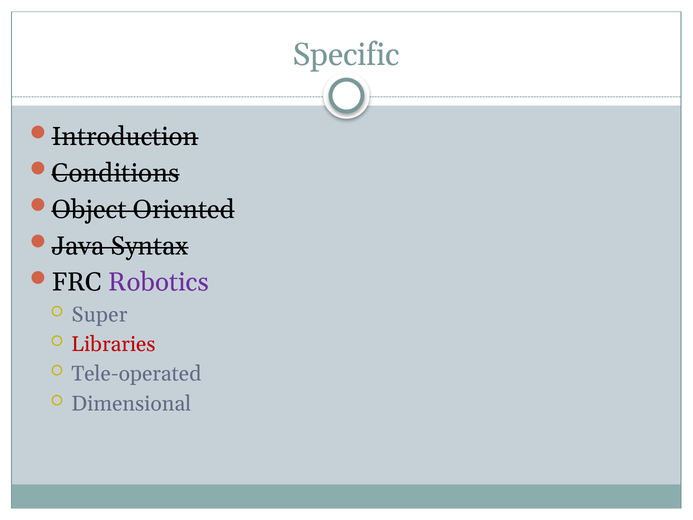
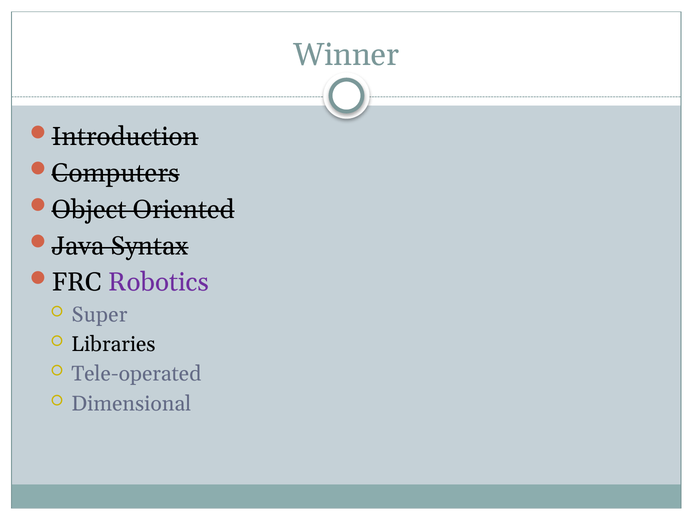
Specific: Specific -> Winner (346, 55)
Conditions: Conditions -> Computers (116, 173)
Libraries colour: red -> black (113, 344)
